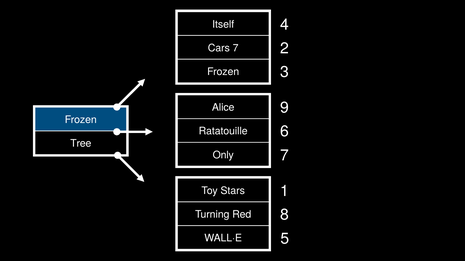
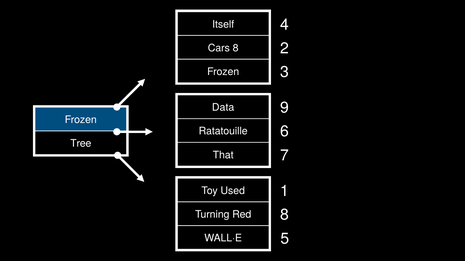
Cars 7: 7 -> 8 (236, 48)
Alice: Alice -> Data (223, 108)
Only: Only -> That (223, 155)
Stars: Stars -> Used (233, 191)
